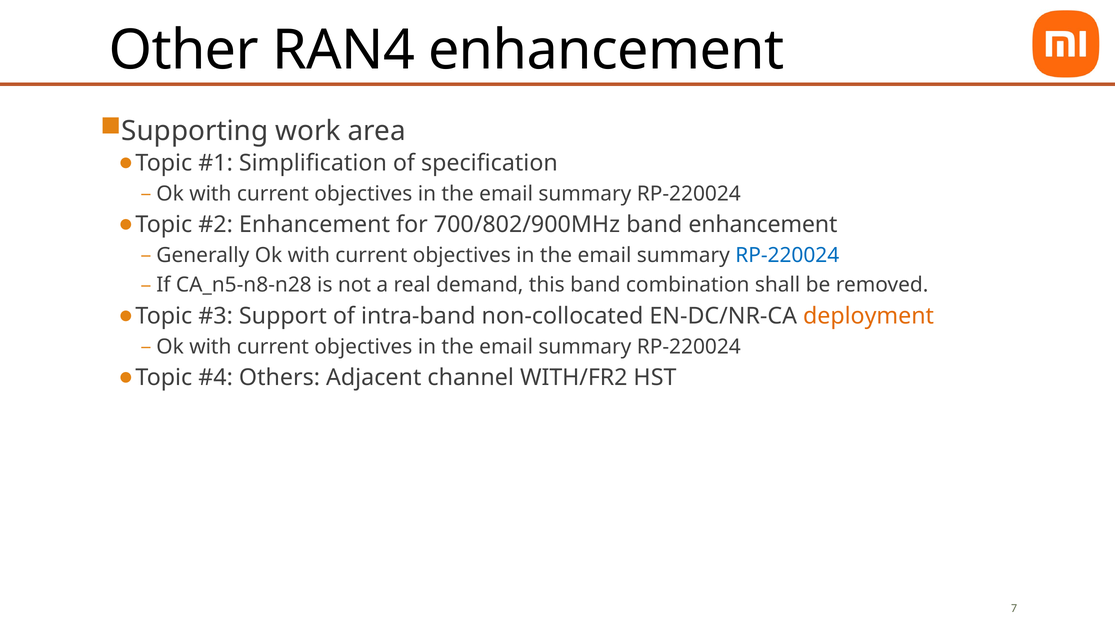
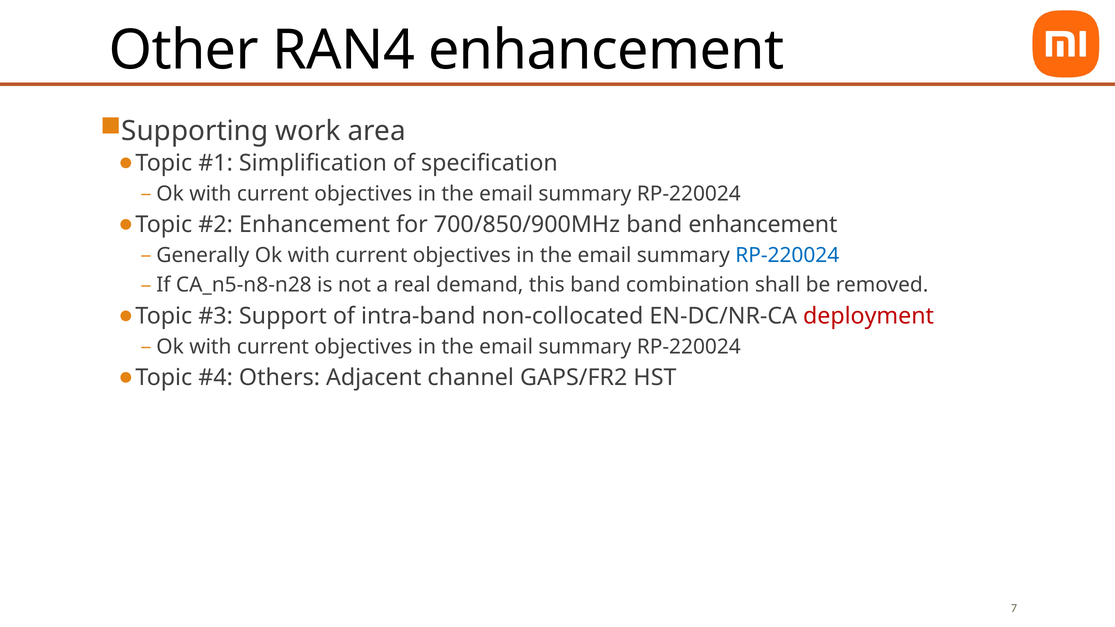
700/802/900MHz: 700/802/900MHz -> 700/850/900MHz (527, 225)
deployment colour: orange -> red (869, 316)
WITH/FR2: WITH/FR2 -> GAPS/FR2 (574, 378)
